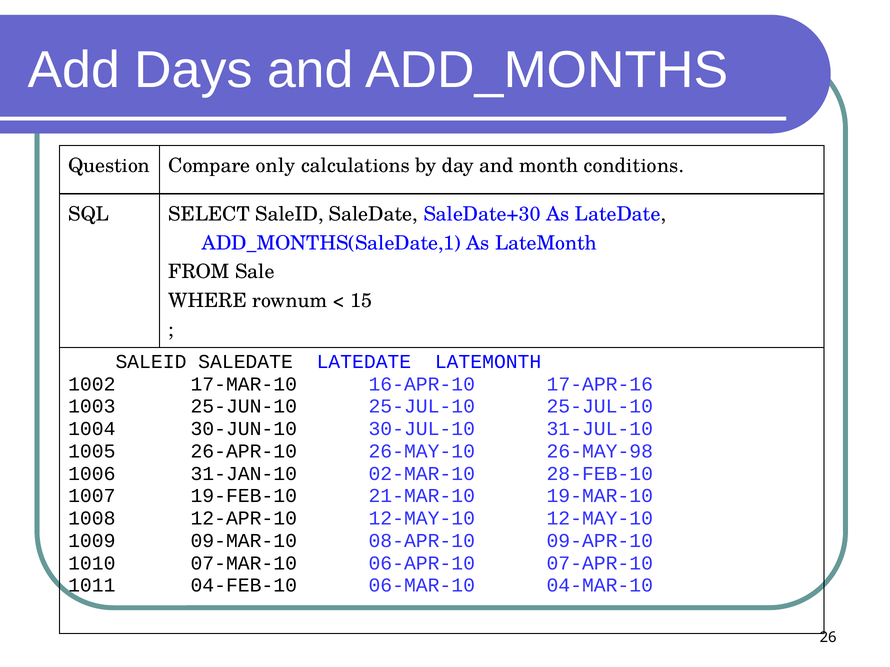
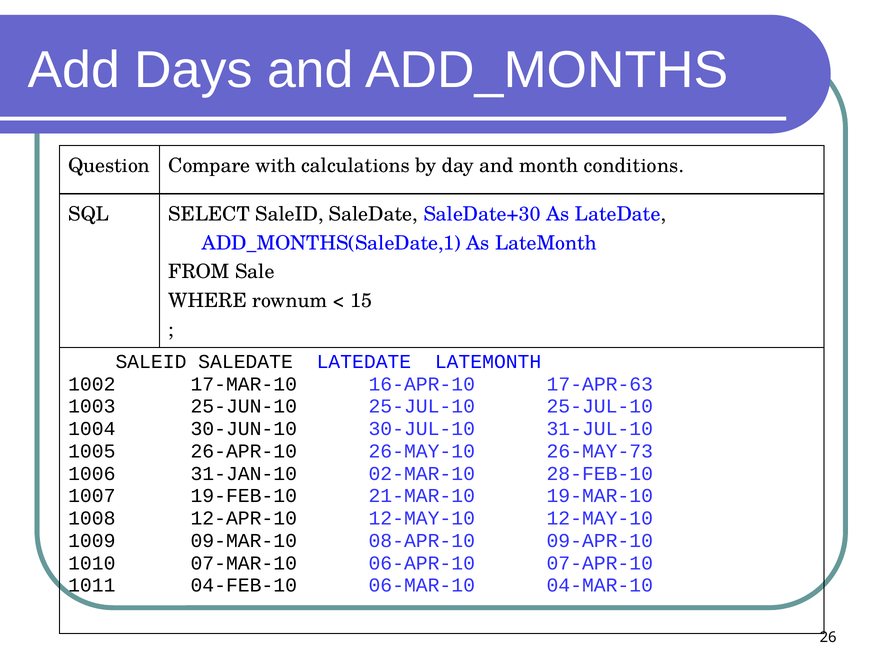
only: only -> with (276, 166)
17-APR-16: 17-APR-16 -> 17-APR-63 (600, 384)
26-MAY-98: 26-MAY-98 -> 26-MAY-73 (600, 452)
